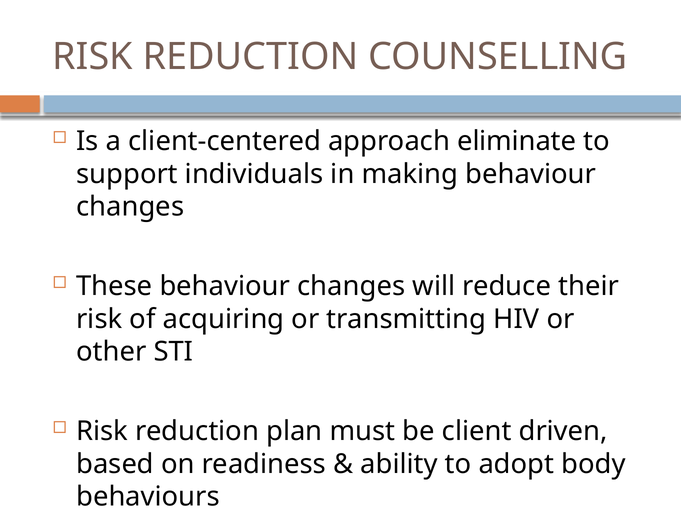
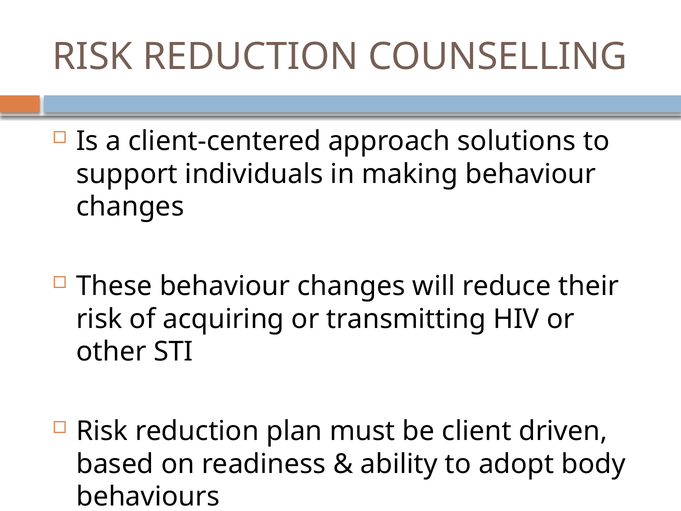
eliminate: eliminate -> solutions (517, 141)
